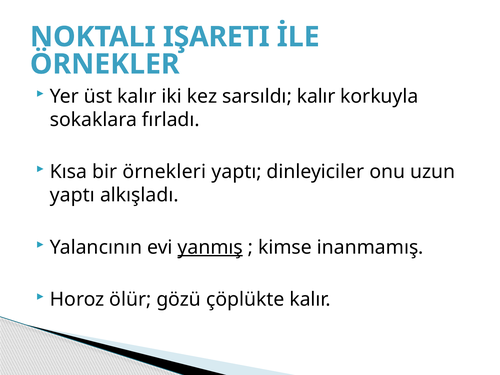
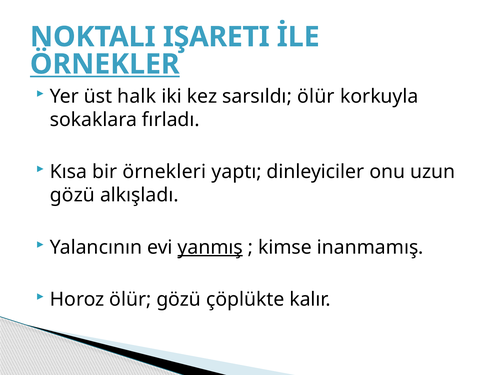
ÖRNEKLER underline: none -> present (105, 64)
üst kalır: kalır -> halk (137, 96)
sarsıldı kalır: kalır -> ölür (316, 96)
yaptı: yaptı -> gözü (72, 195)
